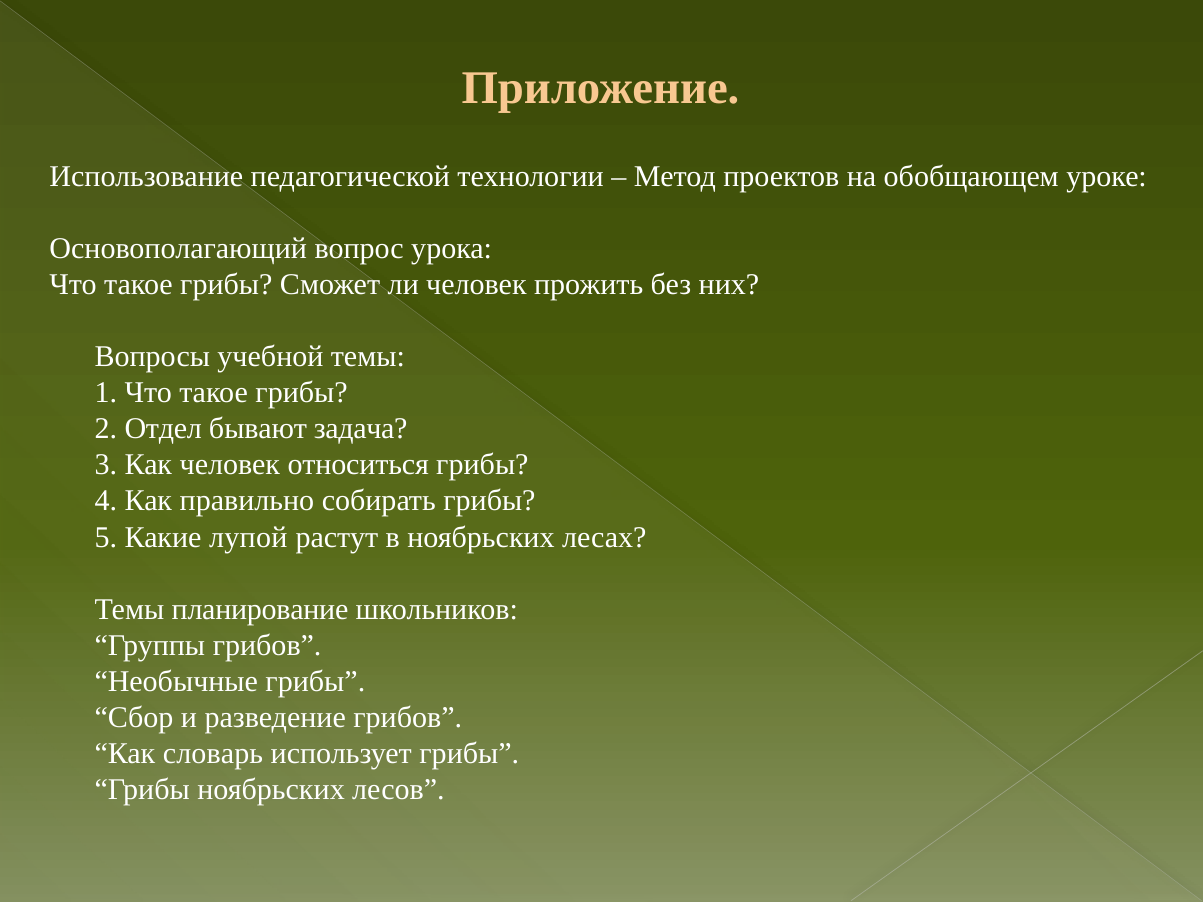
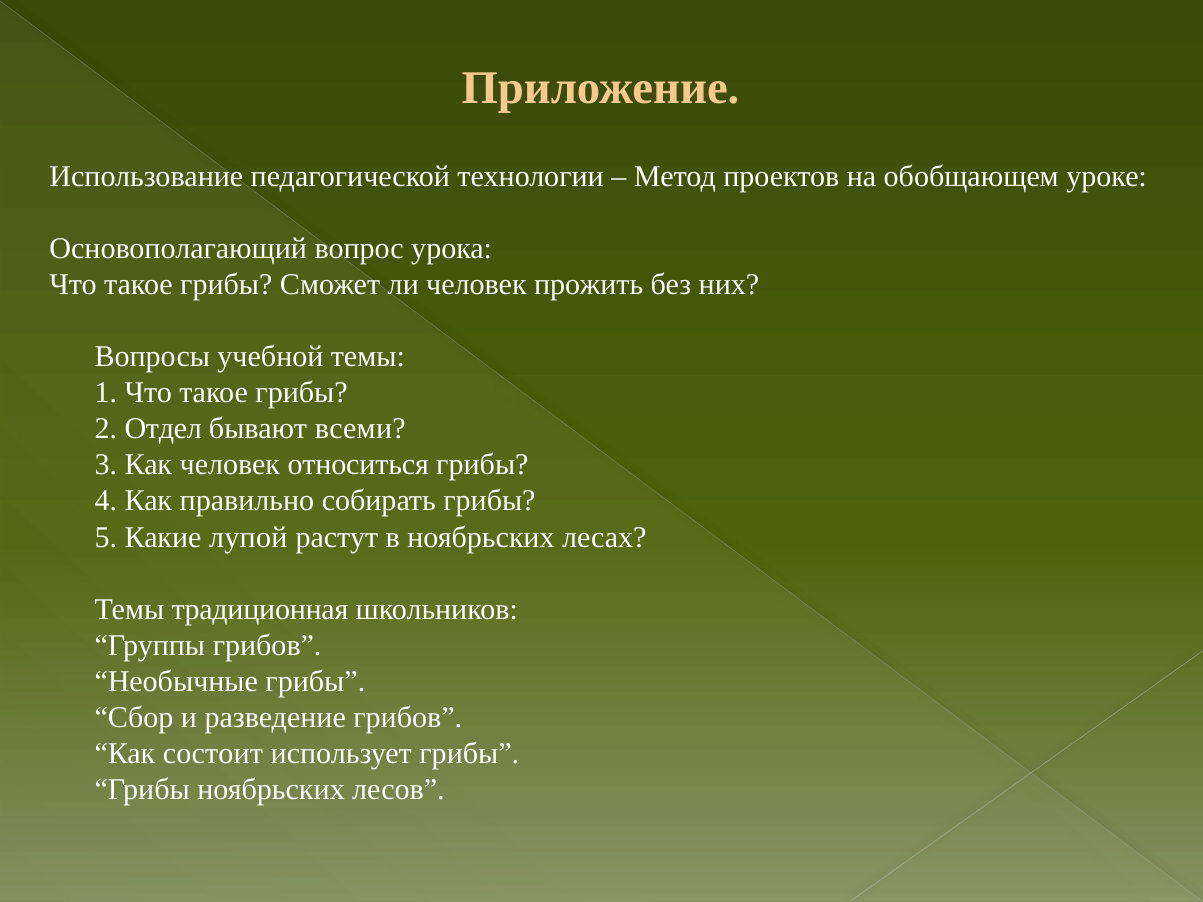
задача: задача -> всеми (360, 429)
планирование: планирование -> традиционная (260, 609)
словарь: словарь -> состоит (213, 754)
